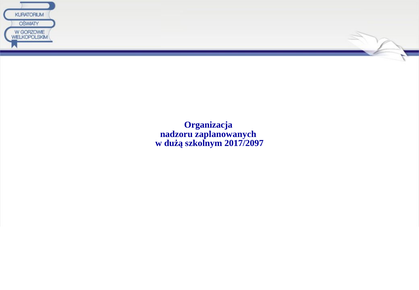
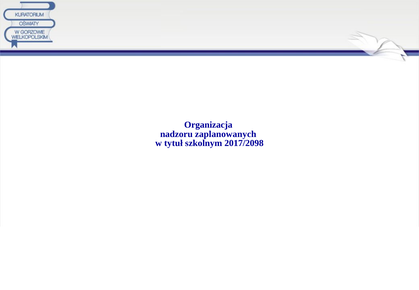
dużą: dużą -> tytuł (173, 143)
2017/2097: 2017/2097 -> 2017/2098 (244, 143)
